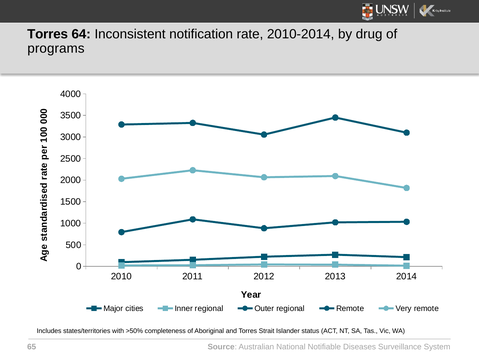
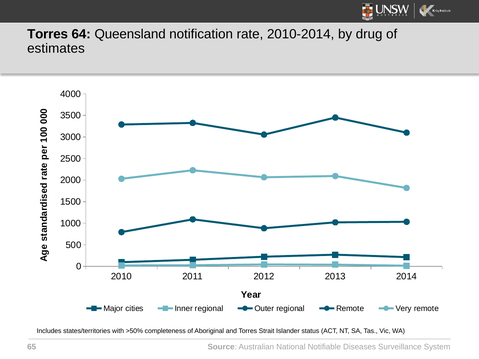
Inconsistent: Inconsistent -> Queensland (130, 34)
programs: programs -> estimates (56, 48)
